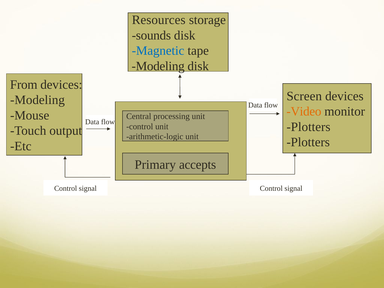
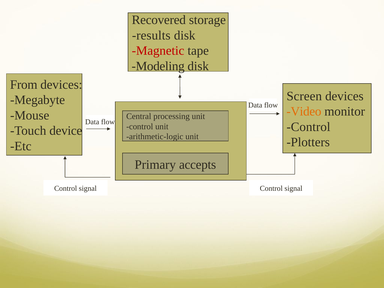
Resources: Resources -> Recovered (159, 20)
sounds: sounds -> results (151, 35)
Magnetic colour: blue -> red (158, 51)
Modeling: Modeling -> Megabyte (38, 100)
Plotters: Plotters -> Control (308, 127)
output: output -> device (66, 131)
